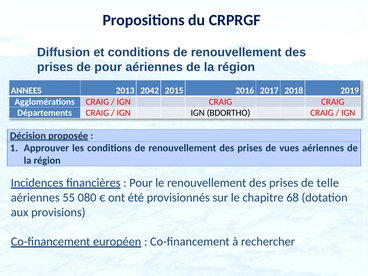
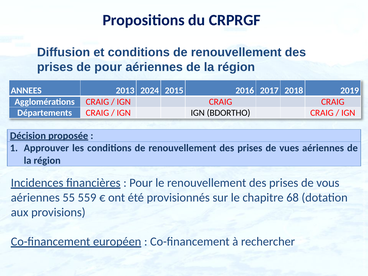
2042: 2042 -> 2024 (150, 91)
telle: telle -> vous (328, 183)
080: 080 -> 559 (87, 198)
